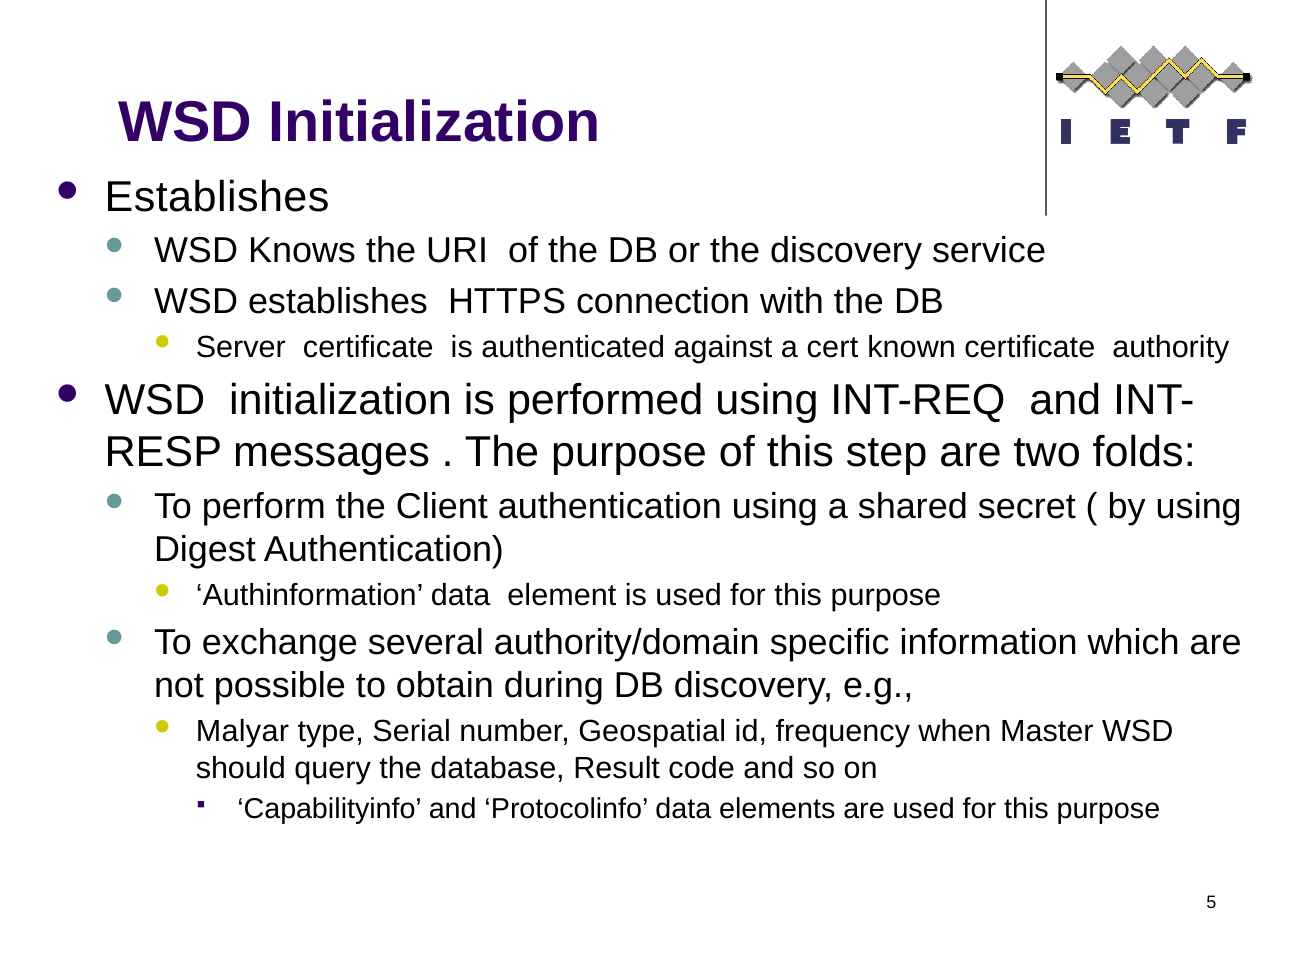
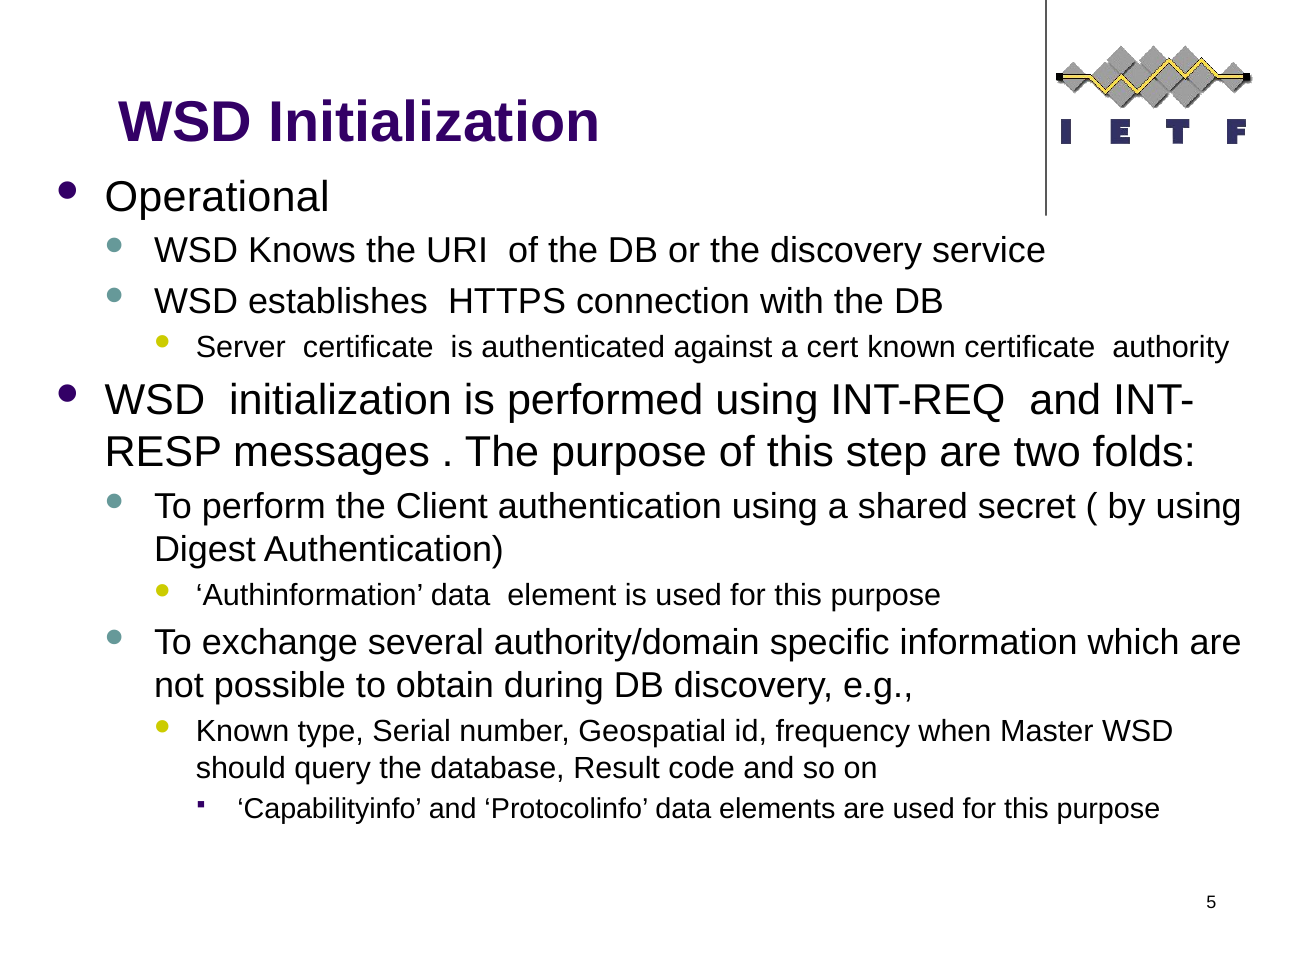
Establishes: Establishes -> Operational (217, 197)
Malyar: Malyar -> Known (243, 732)
